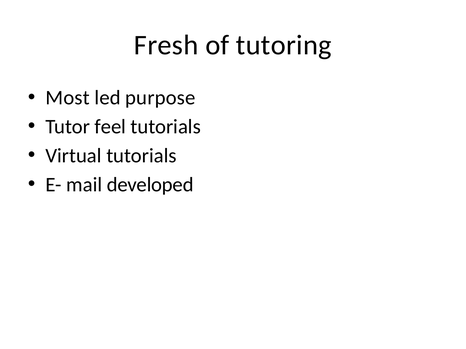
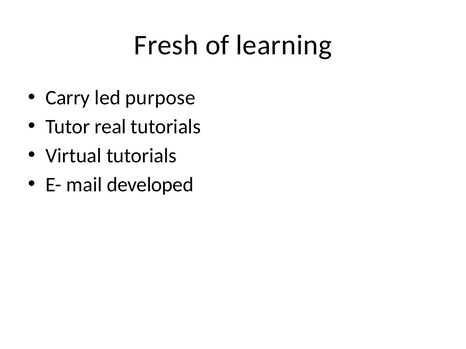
tutoring: tutoring -> learning (284, 45)
Most: Most -> Carry (68, 98)
feel: feel -> real (110, 127)
